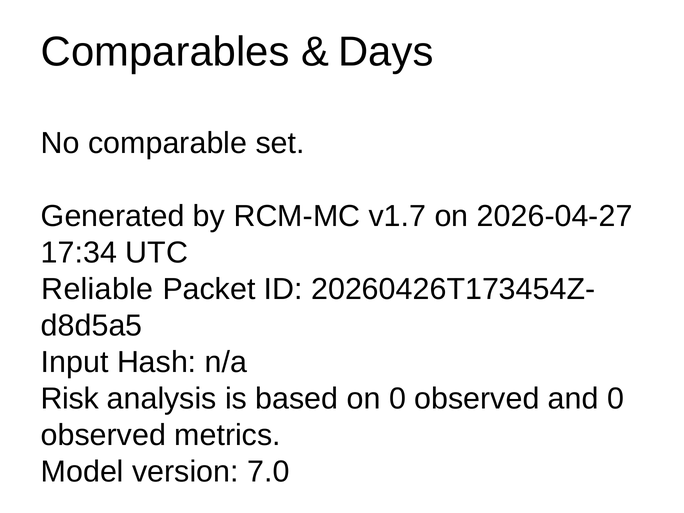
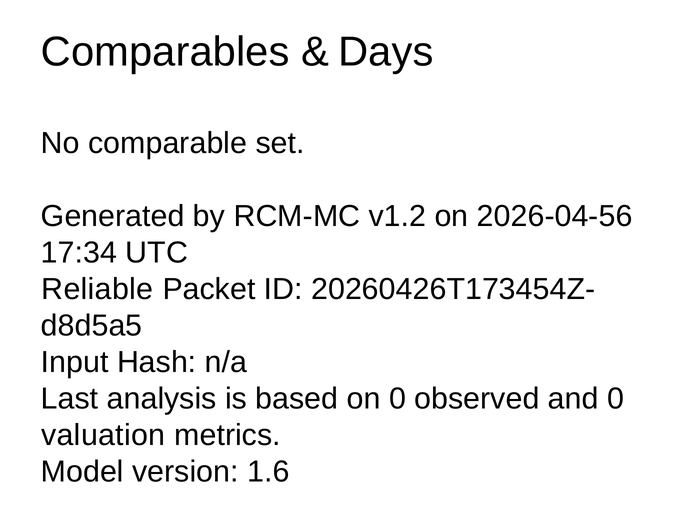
v1.7: v1.7 -> v1.2 (397, 216)
2026-04-27: 2026-04-27 -> 2026-04-56 (555, 216)
Risk: Risk -> Last (70, 399)
observed: observed -> valuation (103, 435)
7.0: 7.0 -> 1.6 (268, 472)
